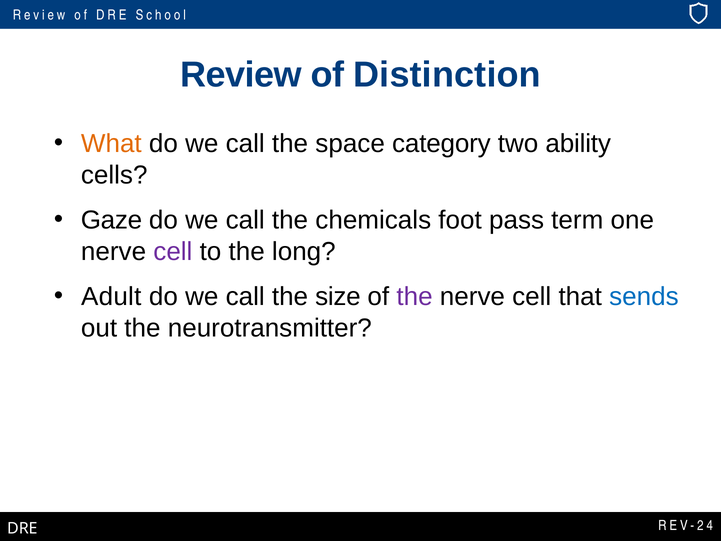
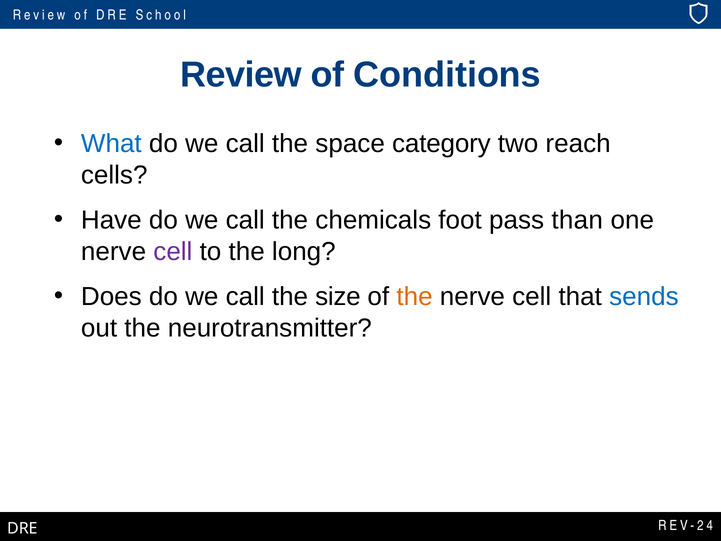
Distinction: Distinction -> Conditions (447, 75)
What colour: orange -> blue (111, 144)
ability: ability -> reach (578, 144)
Gaze: Gaze -> Have (111, 220)
term: term -> than (577, 220)
Adult: Adult -> Does (111, 297)
the colour: purple -> orange (415, 297)
